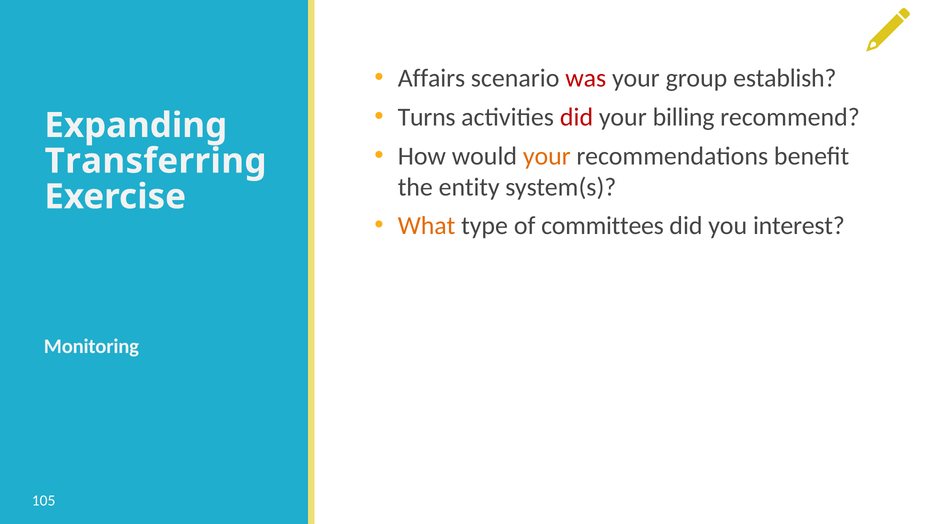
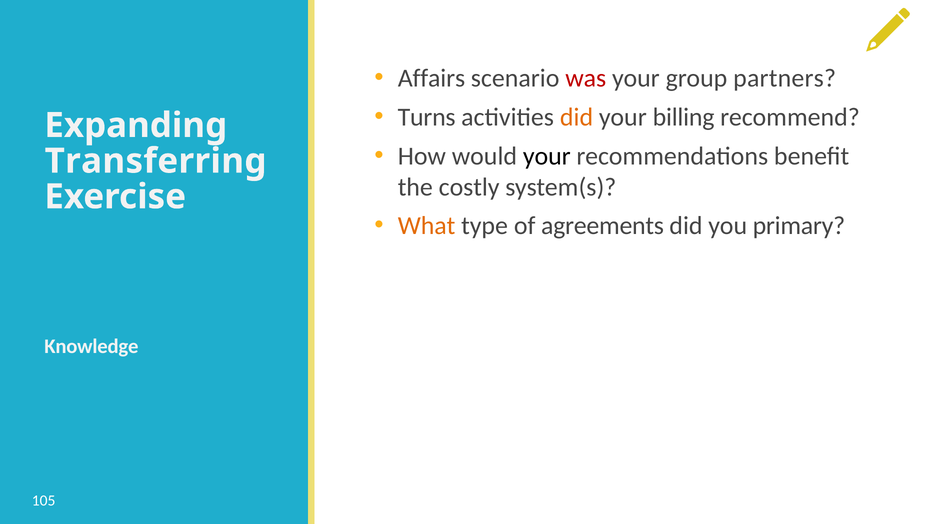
establish: establish -> partners (785, 78)
did colour: red -> orange (577, 117)
your colour: orange -> black (547, 156)
entity: entity -> costly (469, 187)
committees: committees -> agreements (603, 226)
interest: interest -> primary (799, 226)
Monitoring: Monitoring -> Knowledge (91, 347)
